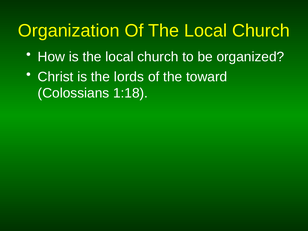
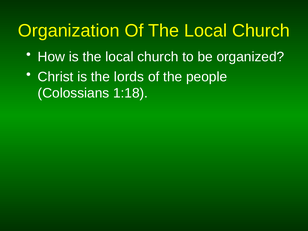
toward: toward -> people (207, 77)
